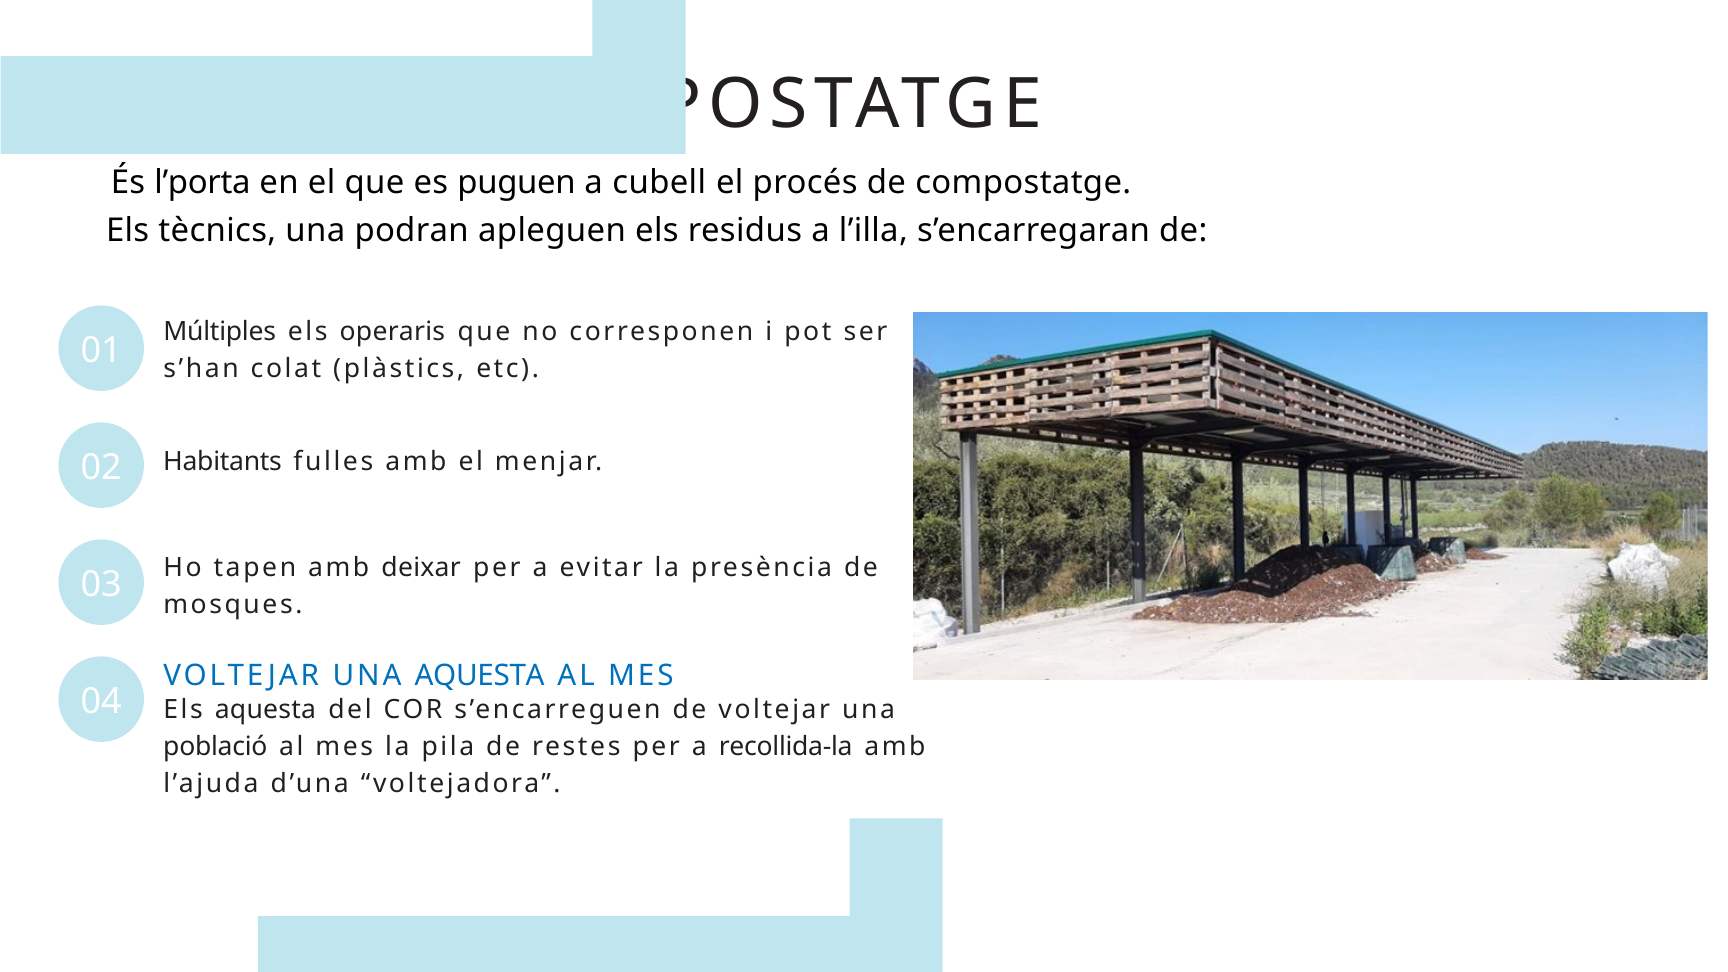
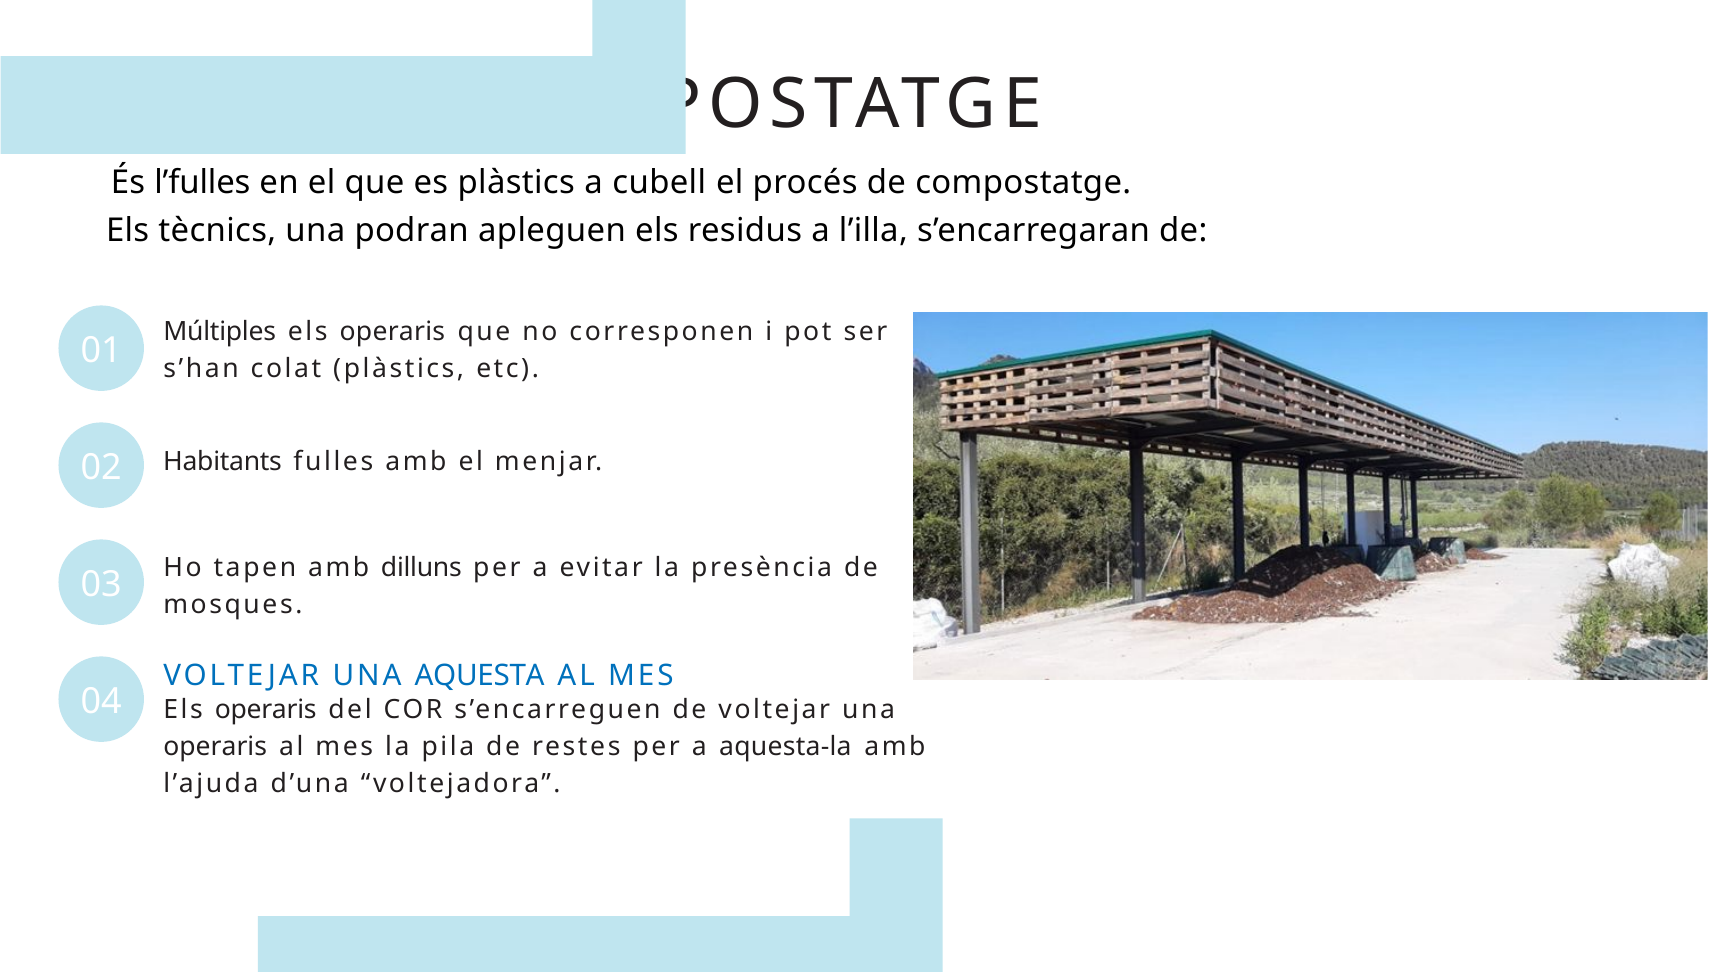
l’porta: l’porta -> l’fulles (202, 183)
es puguen: puguen -> plàstics (516, 183)
deixar: deixar -> dilluns (421, 568)
aquesta: aquesta -> operaris (266, 710)
població: població -> operaris (215, 747)
recollida-la: recollida-la -> aquesta-la (785, 747)
